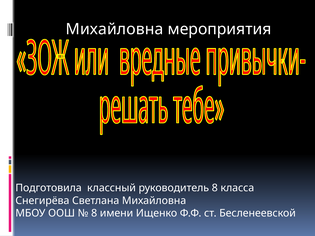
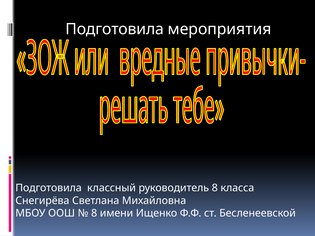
Михайловна: Михайловна -> Подготовила (115, 29)
